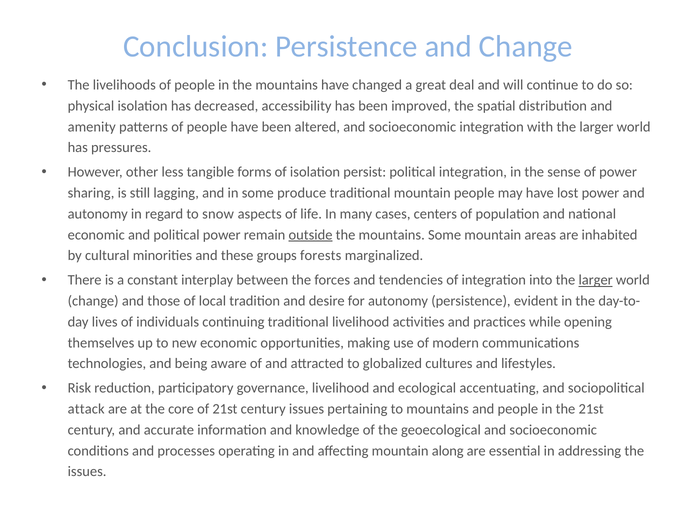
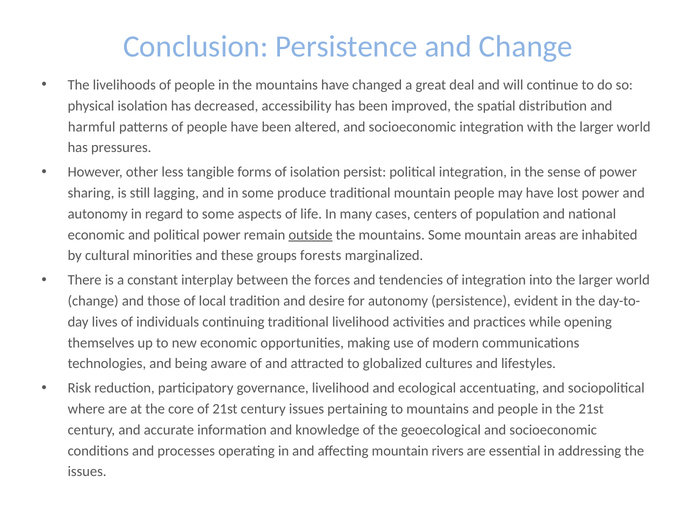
amenity: amenity -> harmful (92, 127)
to snow: snow -> some (218, 214)
larger underline: present -> none (596, 280)
attack: attack -> where (86, 409)
along: along -> rivers (448, 451)
